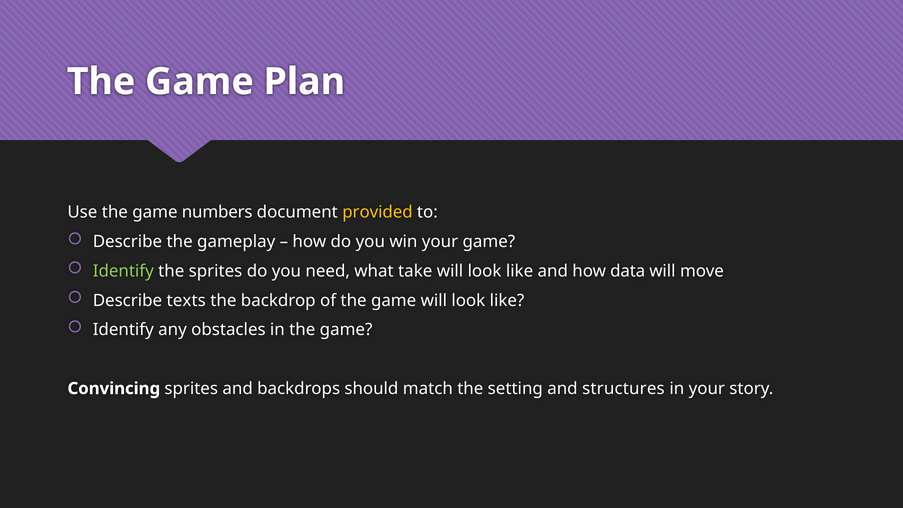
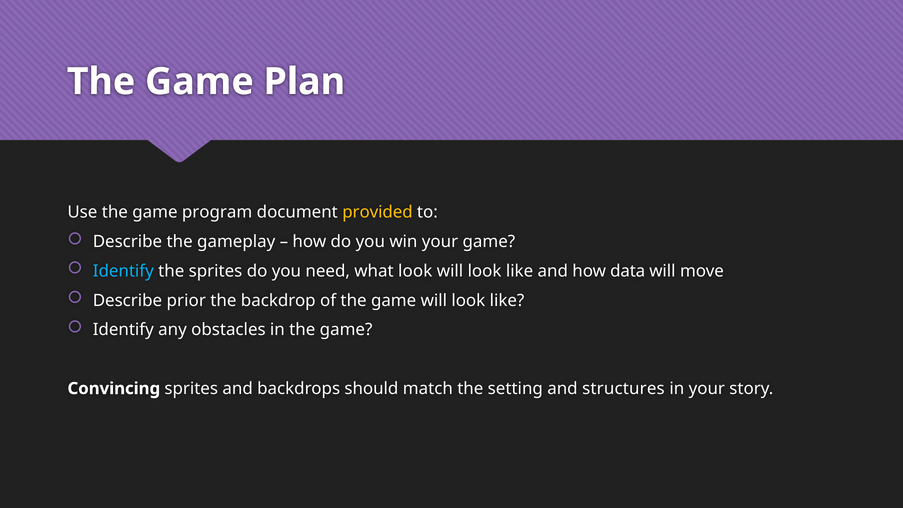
numbers: numbers -> program (217, 212)
Identify colour: light green -> light blue (123, 271)
what take: take -> look (415, 271)
texts: texts -> prior (186, 300)
